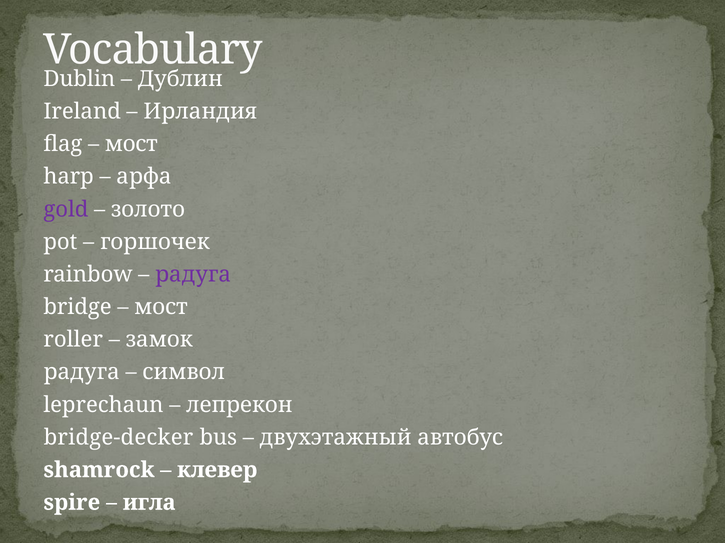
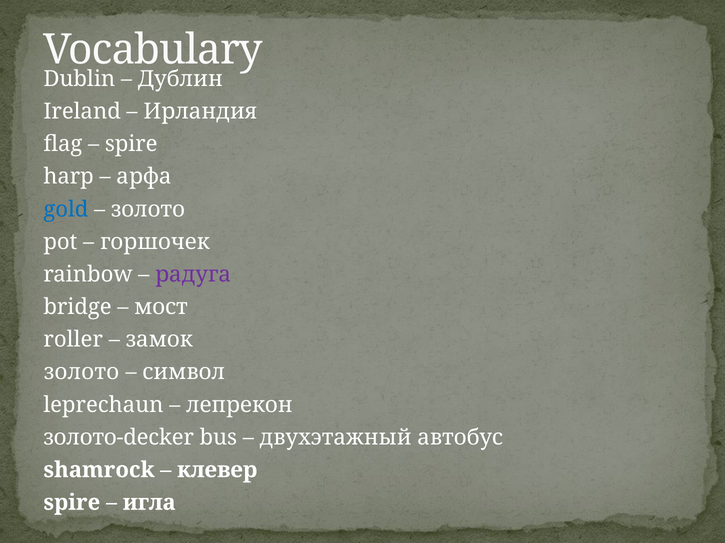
мост: мост -> spire (131, 144)
gold colour: purple -> blue (66, 210)
радуга: радуга -> золото (81, 373)
bridge-decker: bridge-decker -> золото-decker (119, 438)
